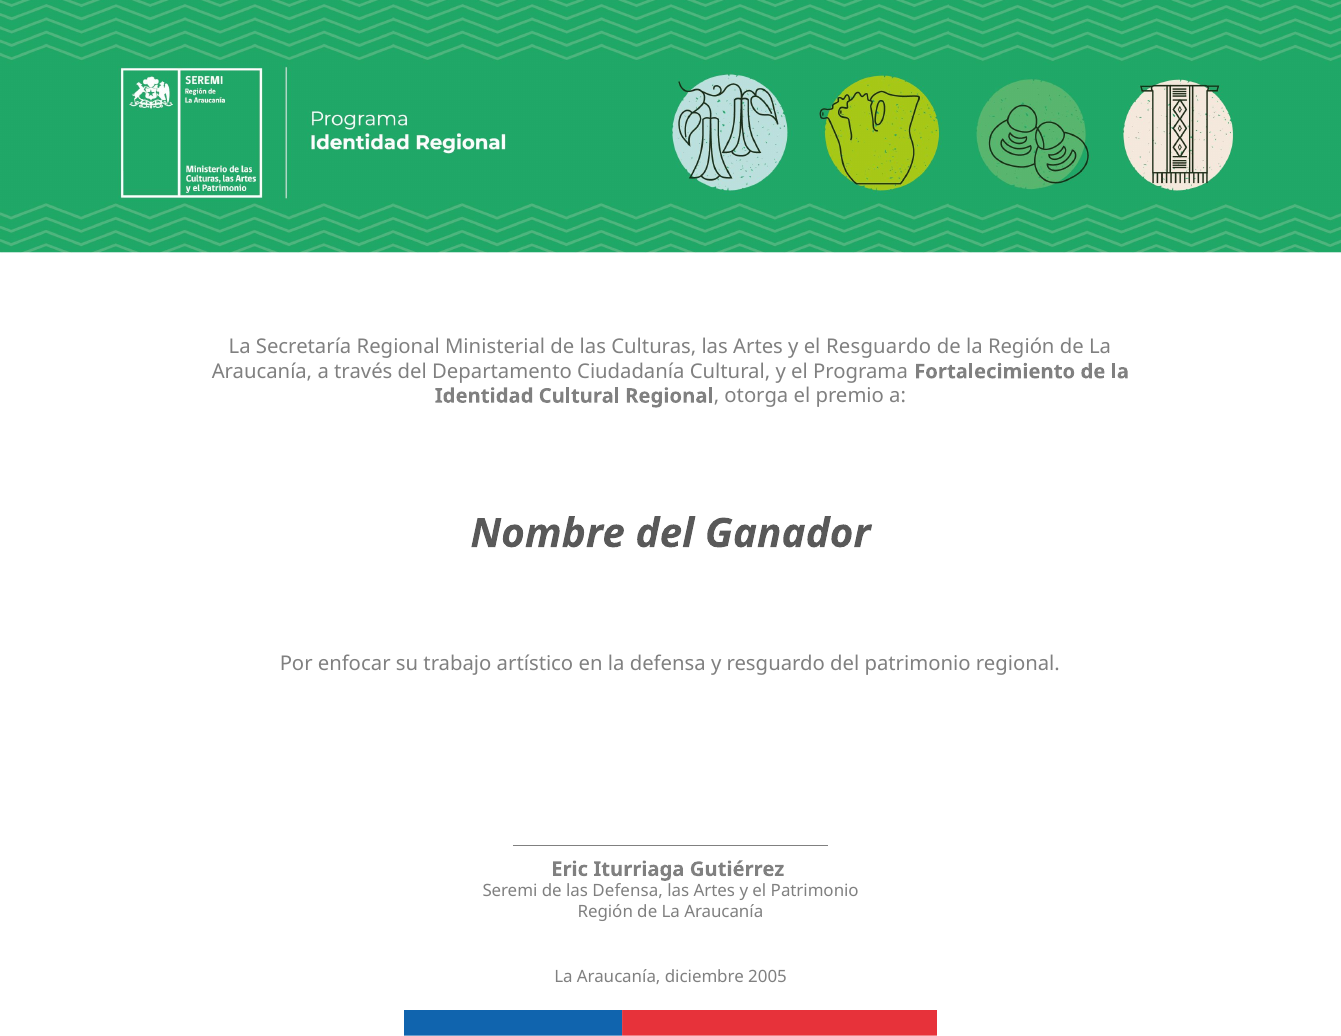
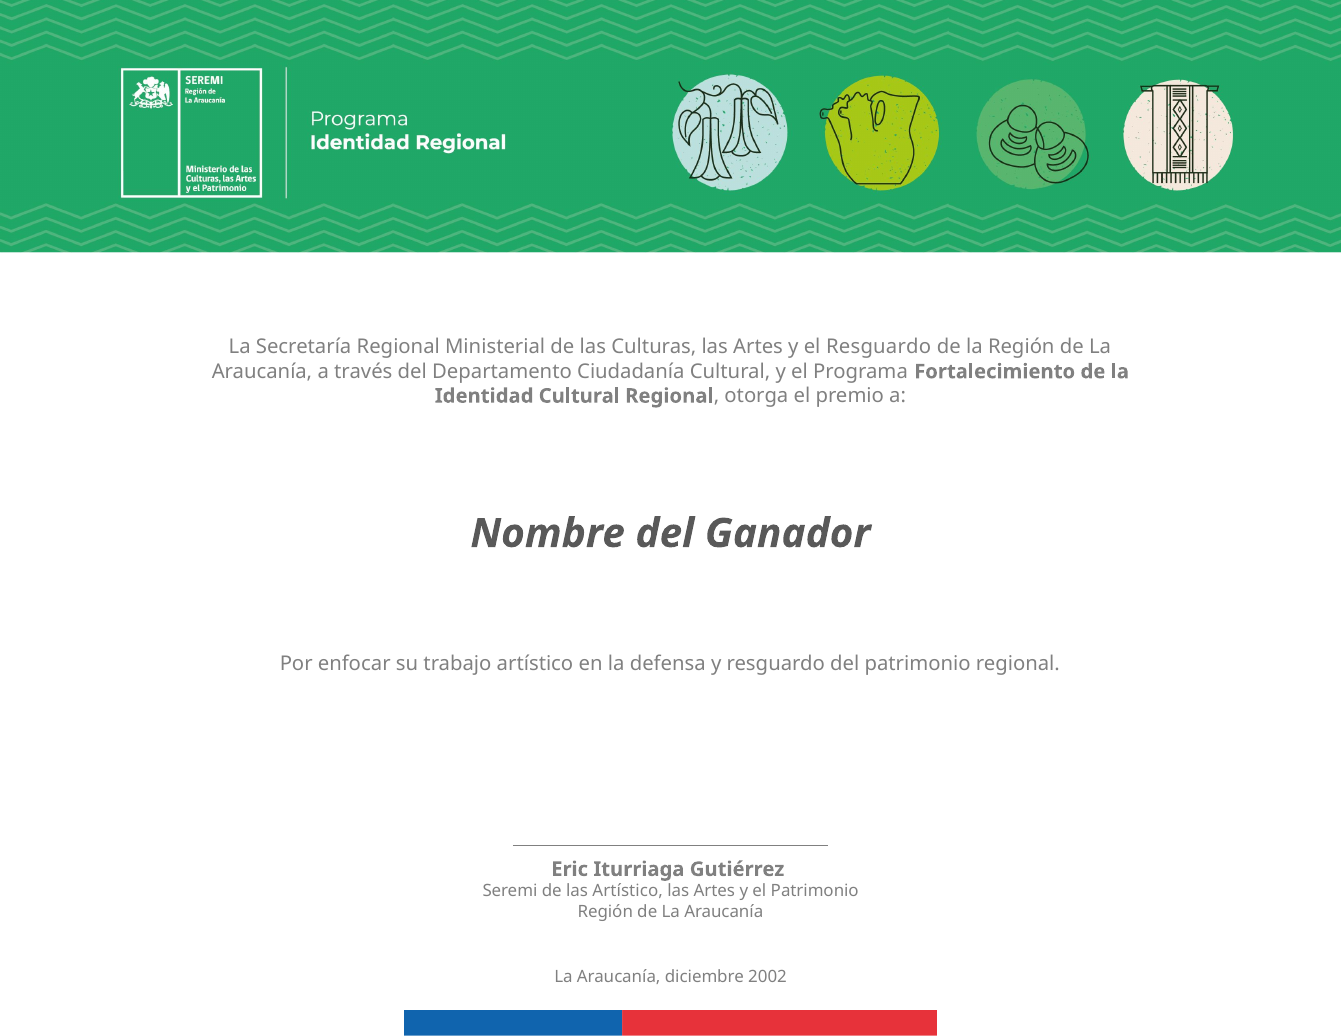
las Defensa: Defensa -> Artístico (628, 892)
2005: 2005 -> 2002 (768, 977)
